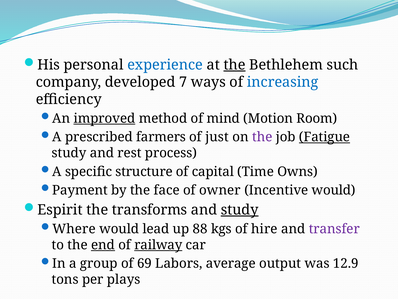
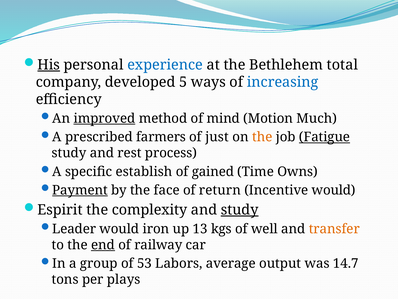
His underline: none -> present (49, 65)
the underline: present -> none (235, 65)
such: such -> total (342, 65)
7: 7 -> 5 (183, 82)
Room: Room -> Much (317, 118)
the colour: purple -> orange (262, 137)
structure: structure -> establish (144, 171)
capital: capital -> gained (213, 171)
Payment underline: none -> present (80, 190)
owner: owner -> return (220, 190)
transforms: transforms -> complexity (150, 209)
Where: Where -> Leader (74, 229)
lead: lead -> iron (156, 229)
88: 88 -> 13 (200, 229)
hire: hire -> well (264, 229)
transfer colour: purple -> orange (334, 229)
railway underline: present -> none (158, 244)
69: 69 -> 53 (144, 263)
12.9: 12.9 -> 14.7 (346, 263)
